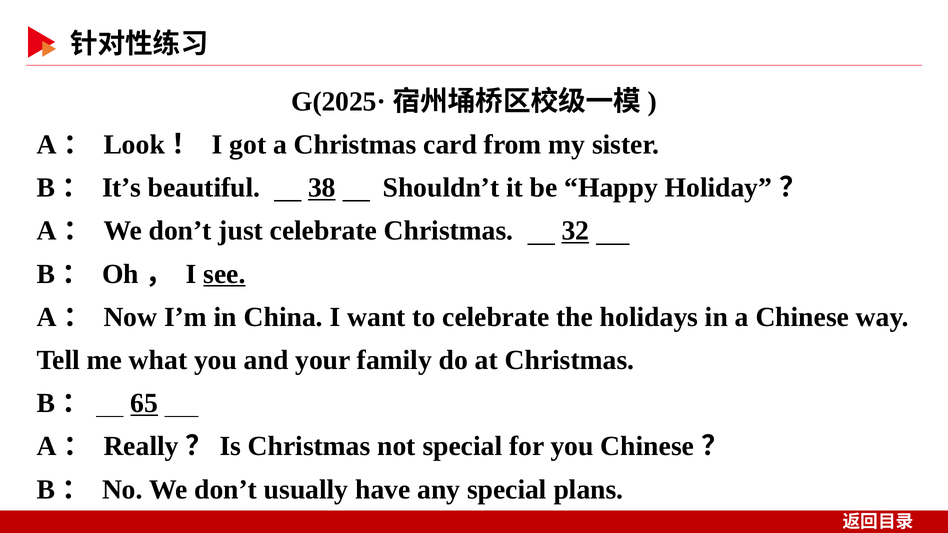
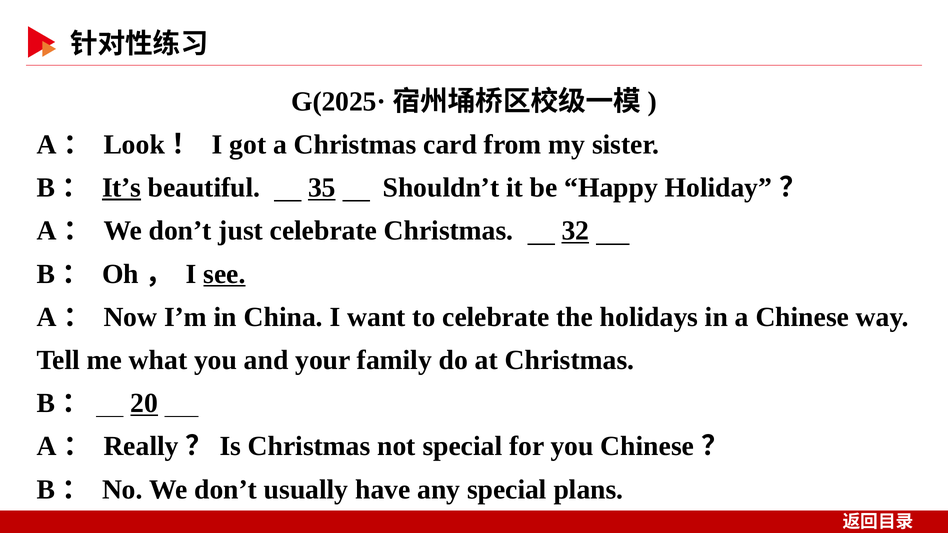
It’s underline: none -> present (122, 188)
38: 38 -> 35 (322, 188)
65: 65 -> 20 (144, 403)
